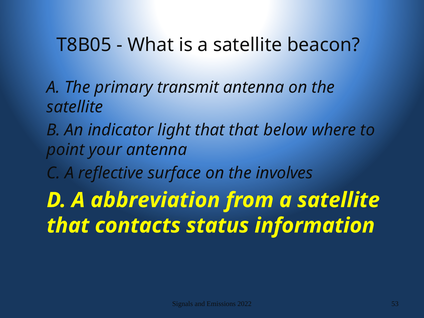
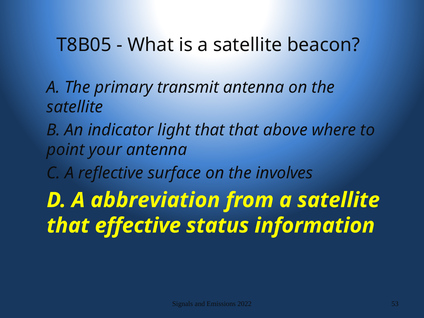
below: below -> above (285, 130)
contacts: contacts -> effective (138, 226)
